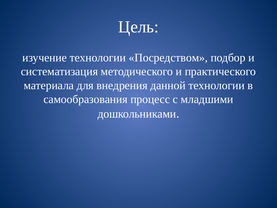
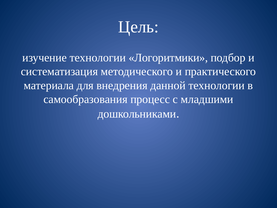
Посредством: Посредством -> Логоритмики (168, 58)
